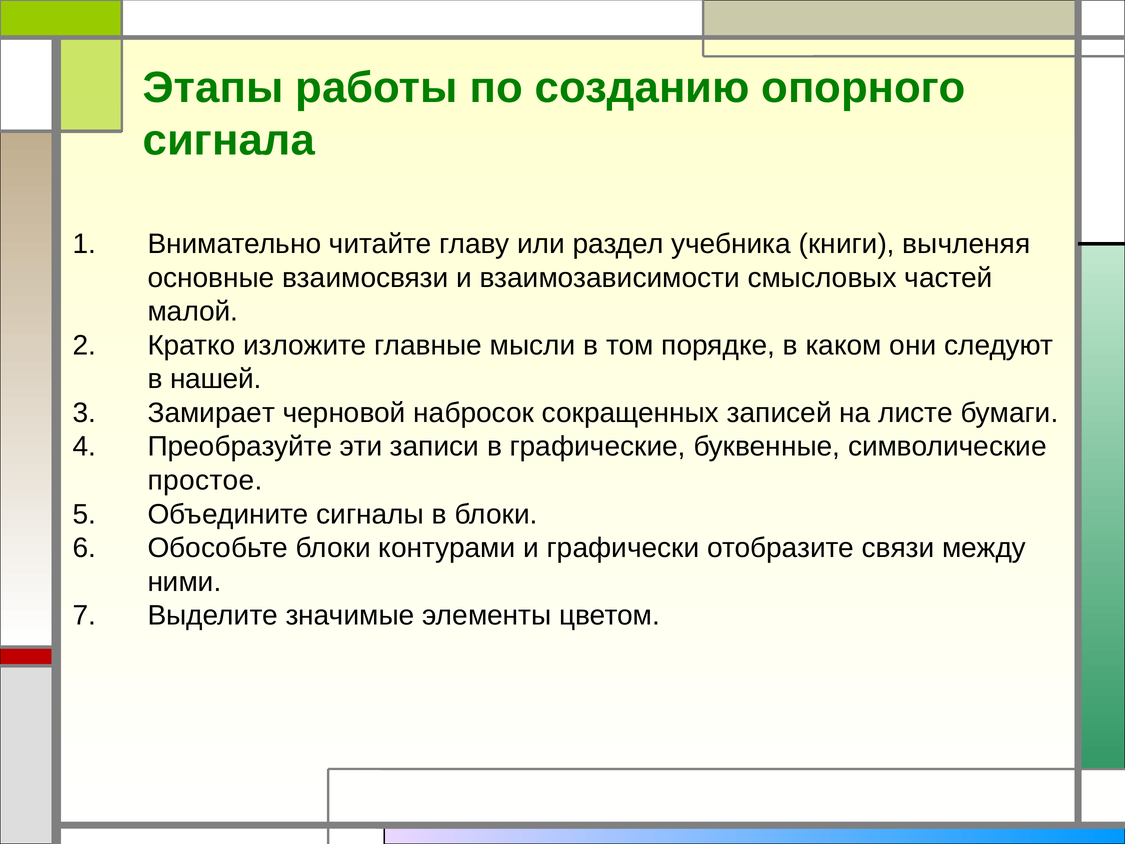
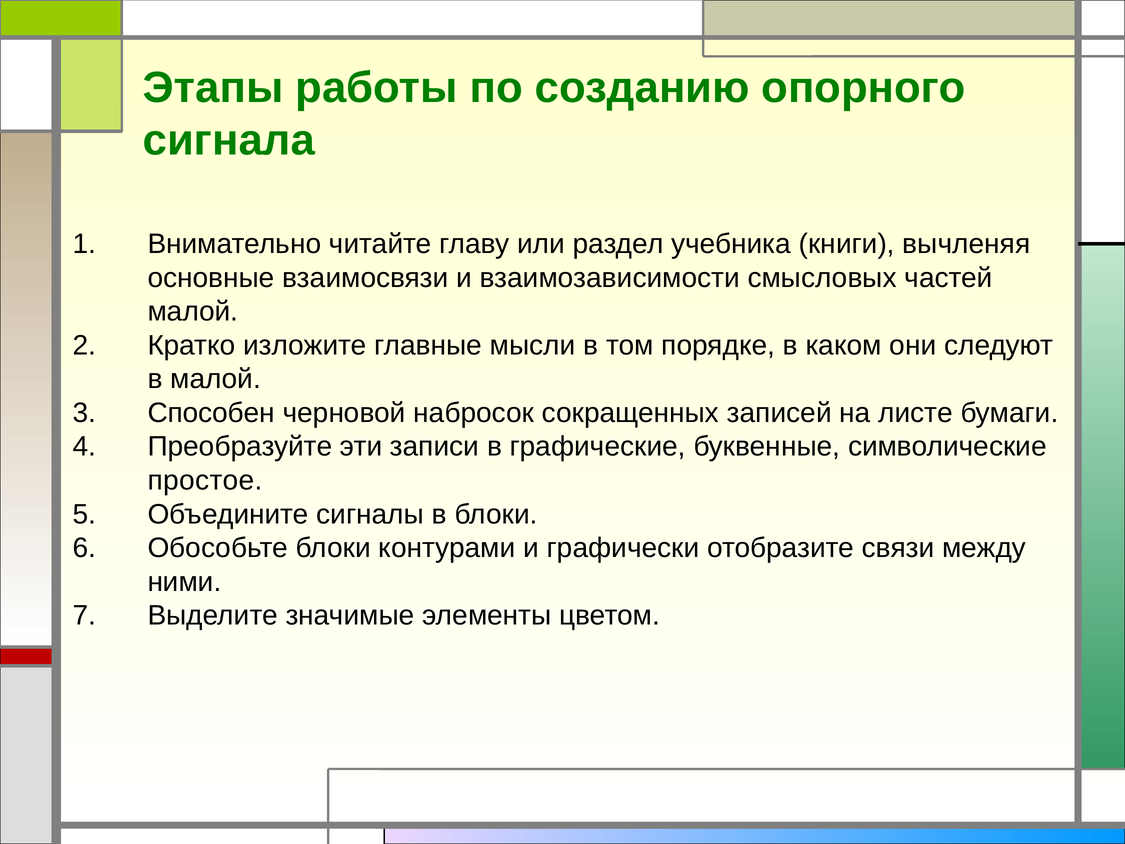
в нашей: нашей -> малой (216, 379)
Замирает: Замирает -> Способен (211, 413)
